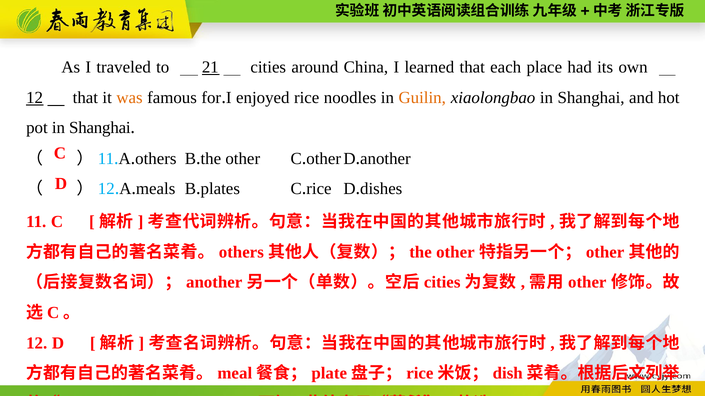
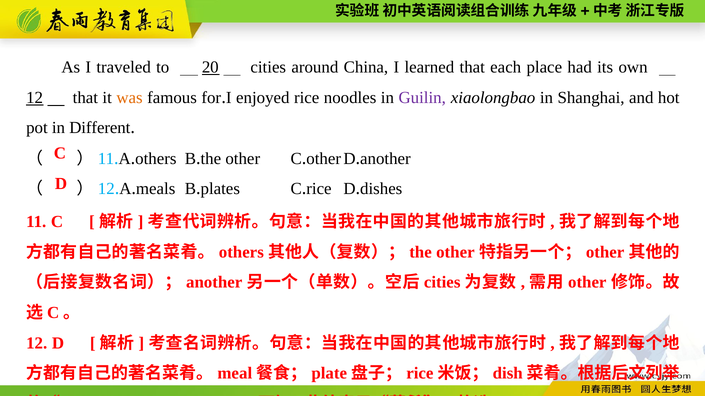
21: 21 -> 20 (210, 67)
Guilin colour: orange -> purple (422, 98)
pot in Shanghai: Shanghai -> Different (100, 128)
